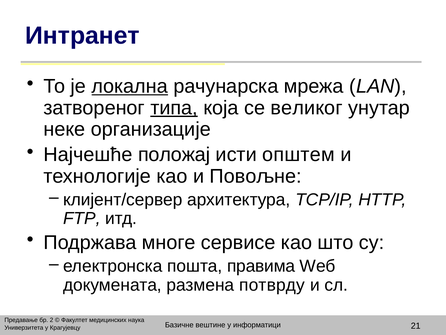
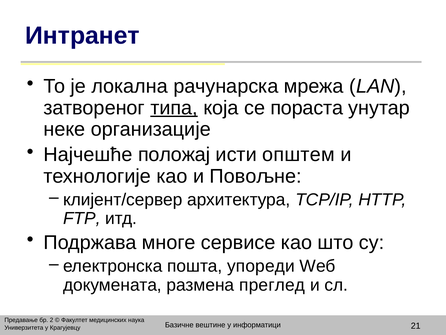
локална underline: present -> none (130, 86)
великог: великог -> пораста (307, 108)
правима: правима -> упореди (261, 266)
потврду: потврду -> преглед (272, 285)
